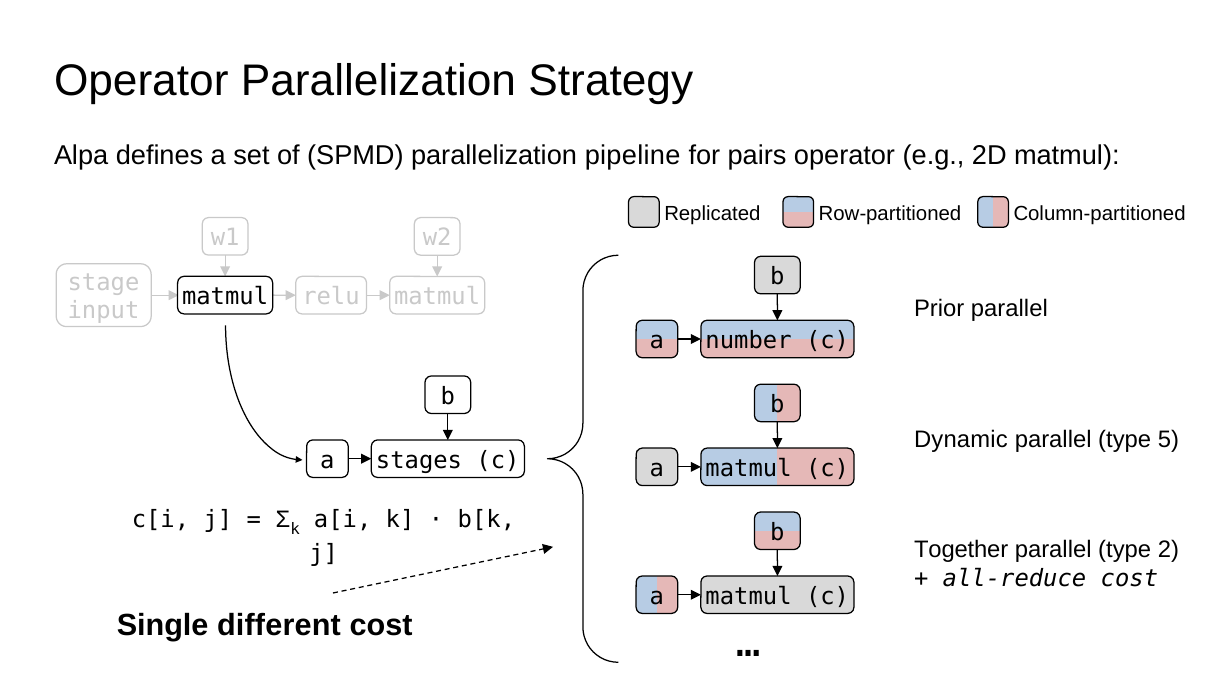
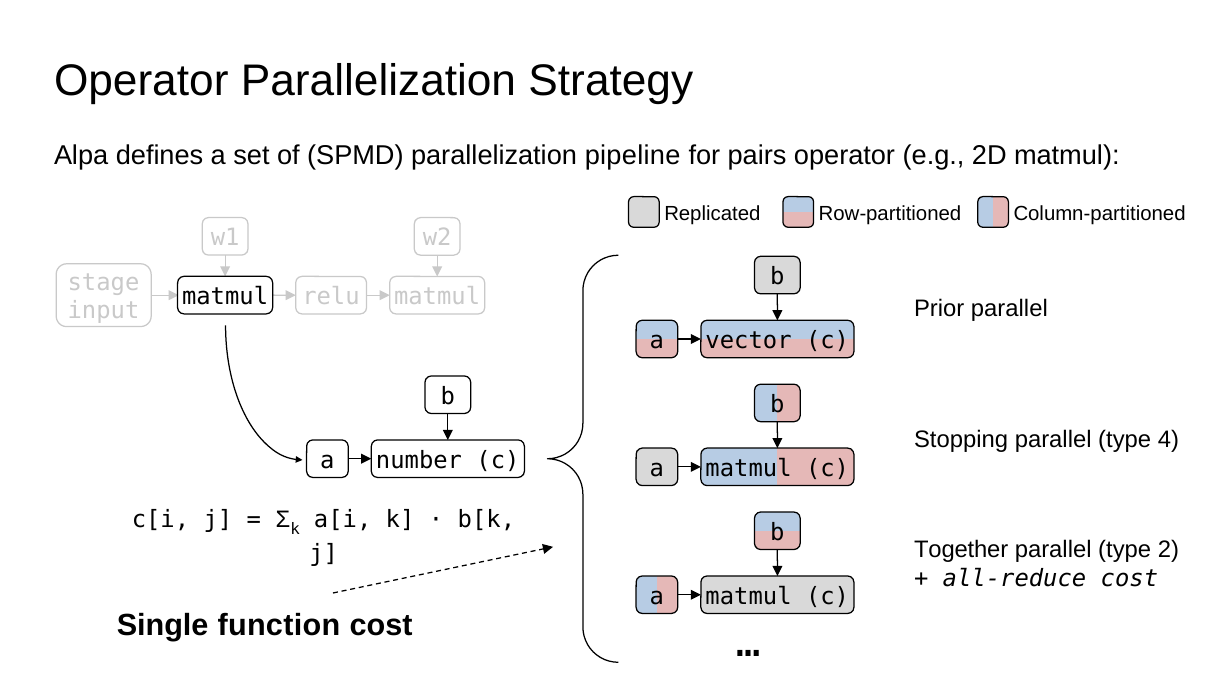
number: number -> vector (749, 341)
Dynamic: Dynamic -> Stopping (961, 439)
5: 5 -> 4 (1168, 439)
stages: stages -> number (419, 460)
different: different -> function (279, 626)
